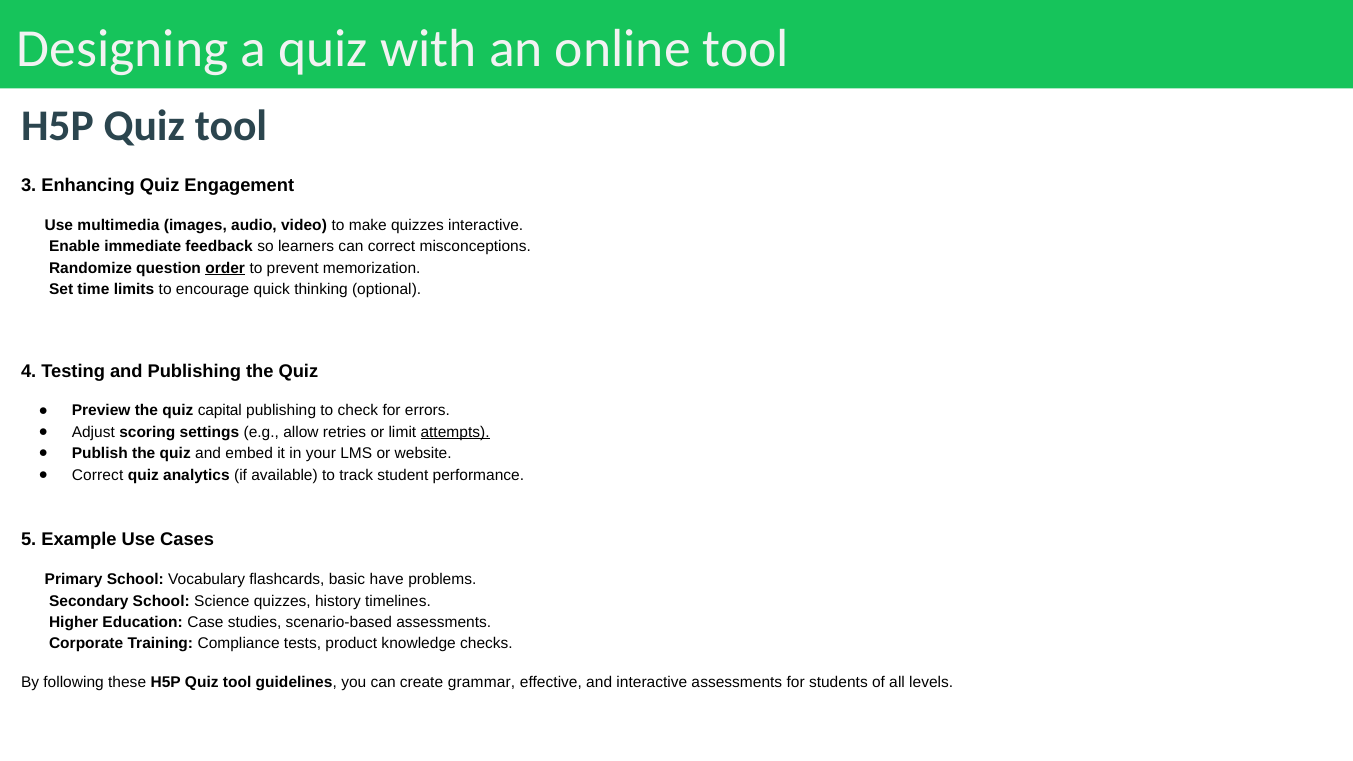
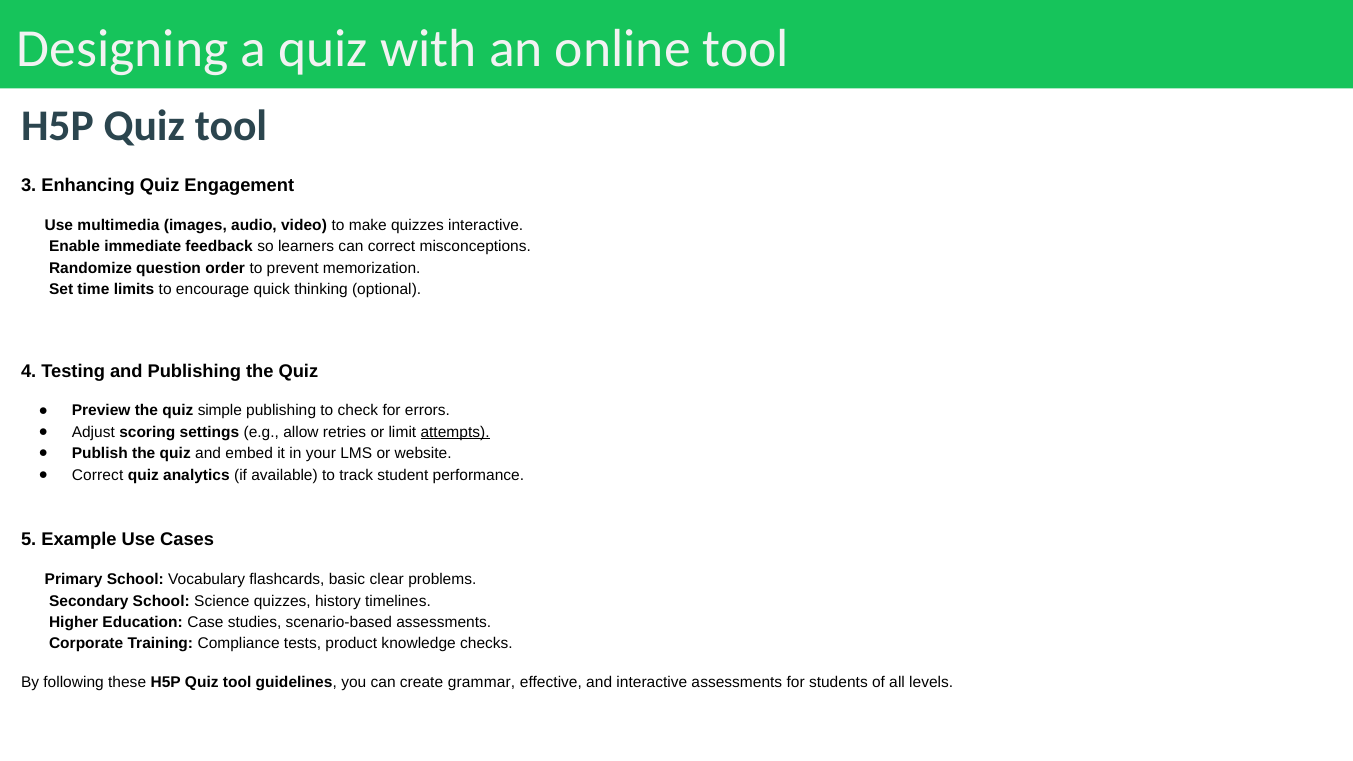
order underline: present -> none (225, 268)
capital: capital -> simple (220, 411)
have: have -> clear (387, 580)
